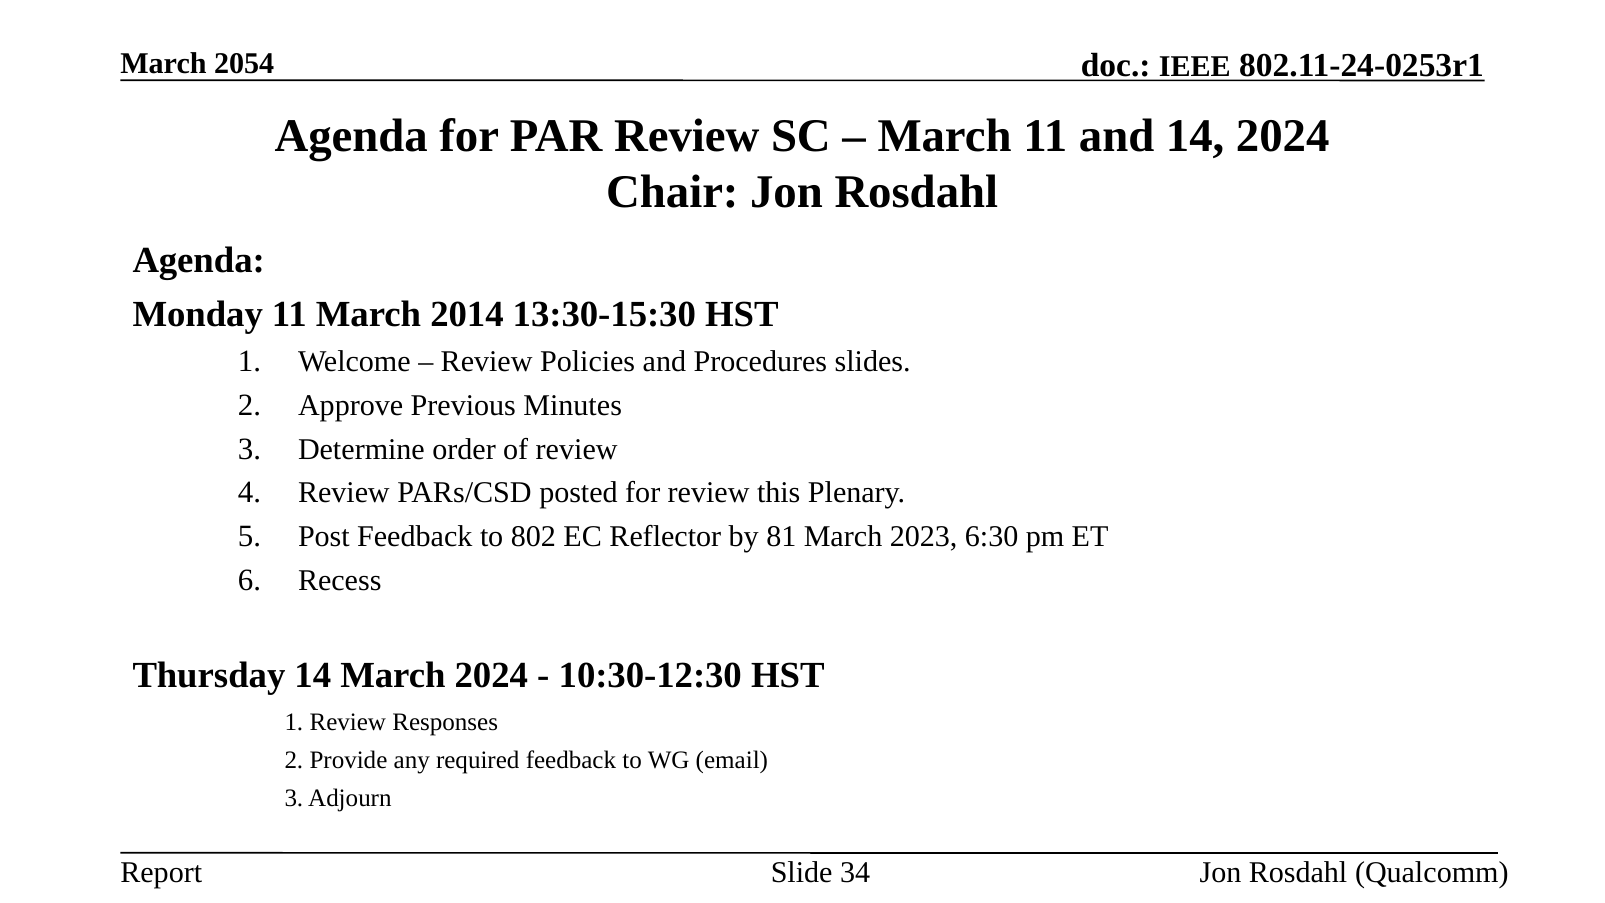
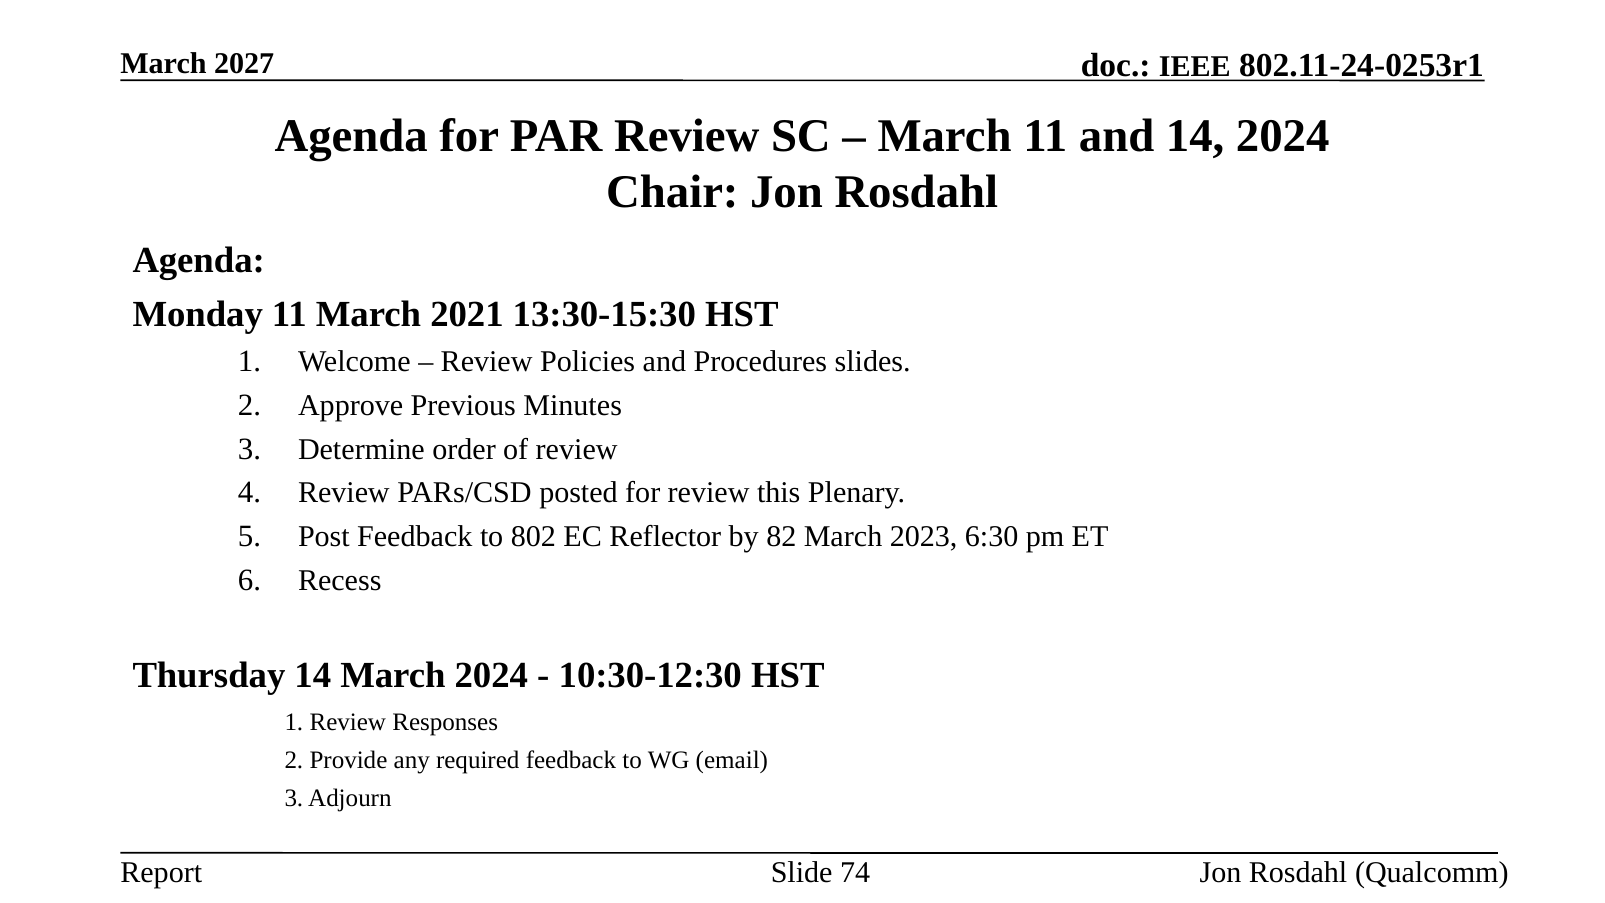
2054: 2054 -> 2027 (244, 64)
2014: 2014 -> 2021 (467, 315)
81: 81 -> 82 (781, 536)
34: 34 -> 74 (855, 873)
